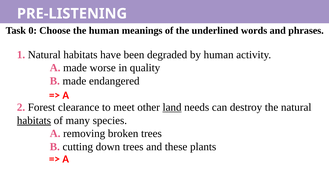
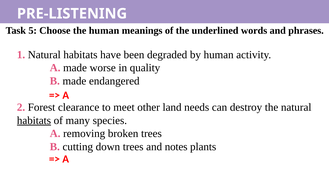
0: 0 -> 5 (33, 31)
land underline: present -> none (172, 107)
these: these -> notes (176, 147)
